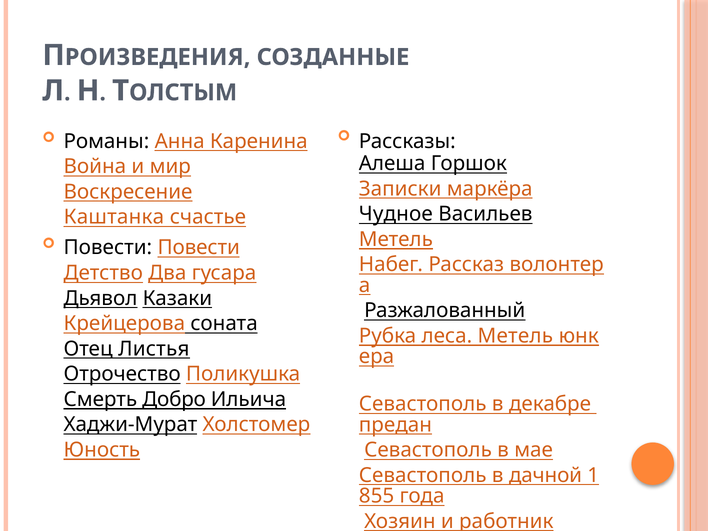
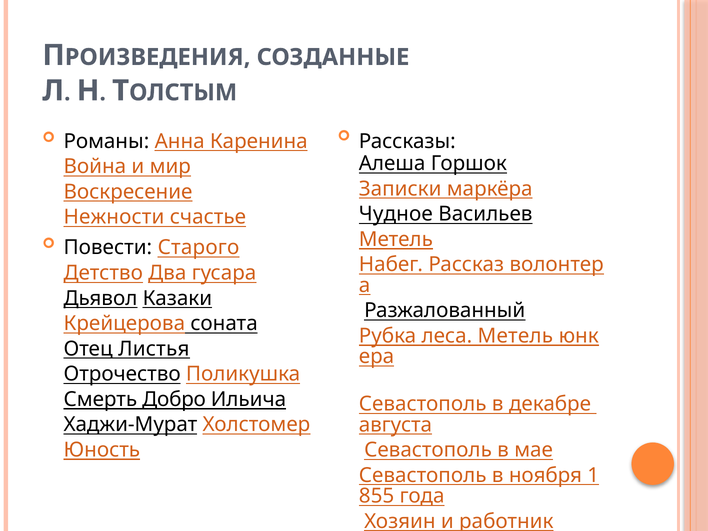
Каштанка: Каштанка -> Нежности (114, 217)
Повести Повести: Повести -> Старого (199, 248)
предан: предан -> августа (395, 425)
дачной: дачной -> ноября (545, 475)
